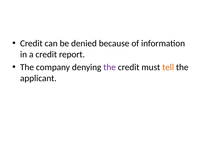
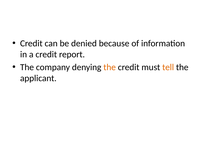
the colour: purple -> orange (110, 67)
